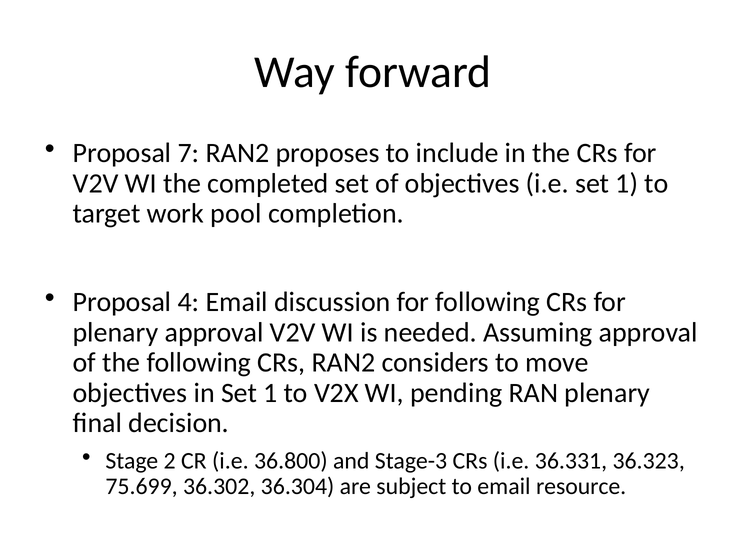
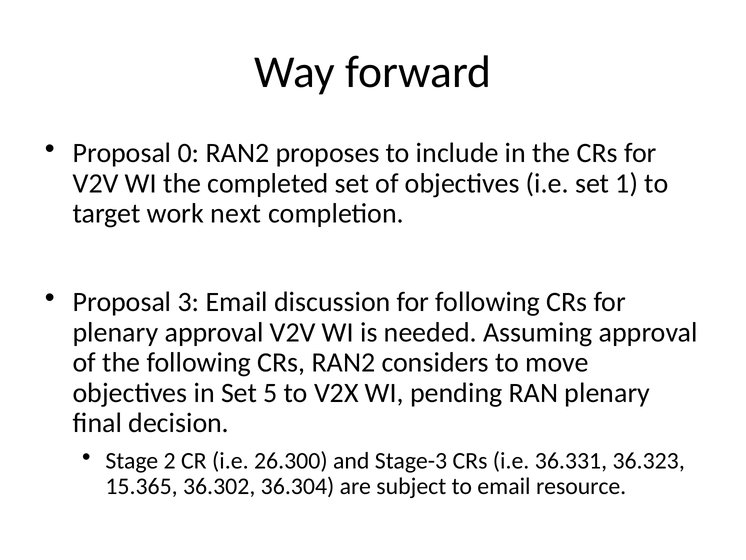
7: 7 -> 0 (188, 153)
pool: pool -> next (236, 214)
4: 4 -> 3 (188, 302)
in Set 1: 1 -> 5 (270, 393)
36.800: 36.800 -> 26.300 (291, 460)
75.699: 75.699 -> 15.365 (142, 486)
